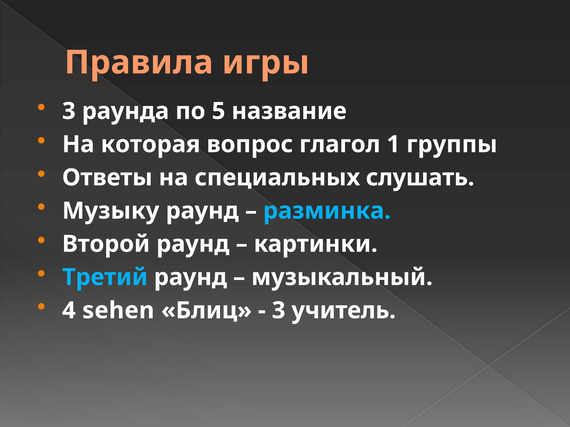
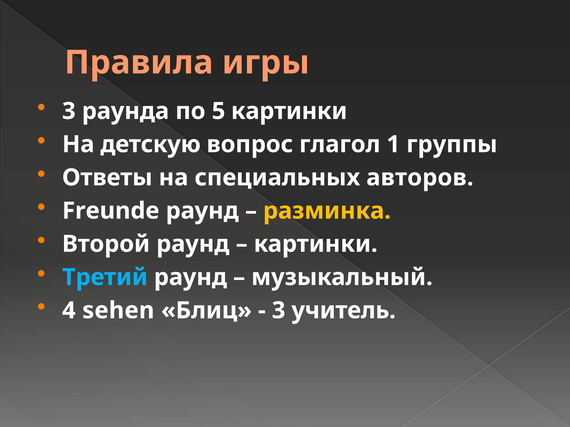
5 название: название -> картинки (289, 111)
которая: которая -> детскую (151, 145)
слушать: слушать -> авторов (420, 178)
Музыку: Музыку -> Freunde (111, 211)
разминка colour: light blue -> yellow (327, 211)
